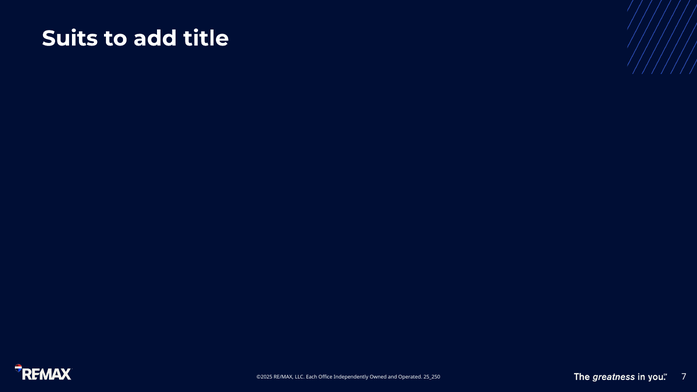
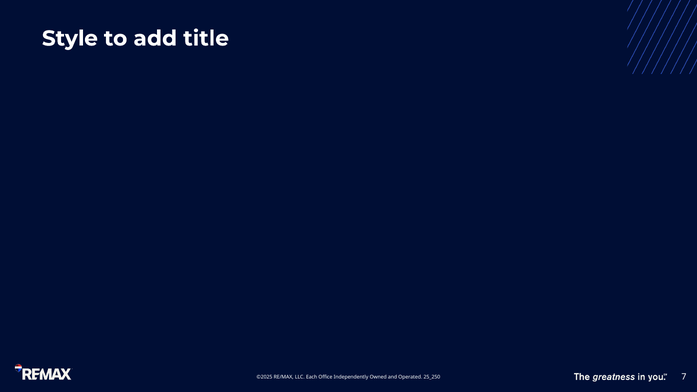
Suits: Suits -> Style (70, 38)
